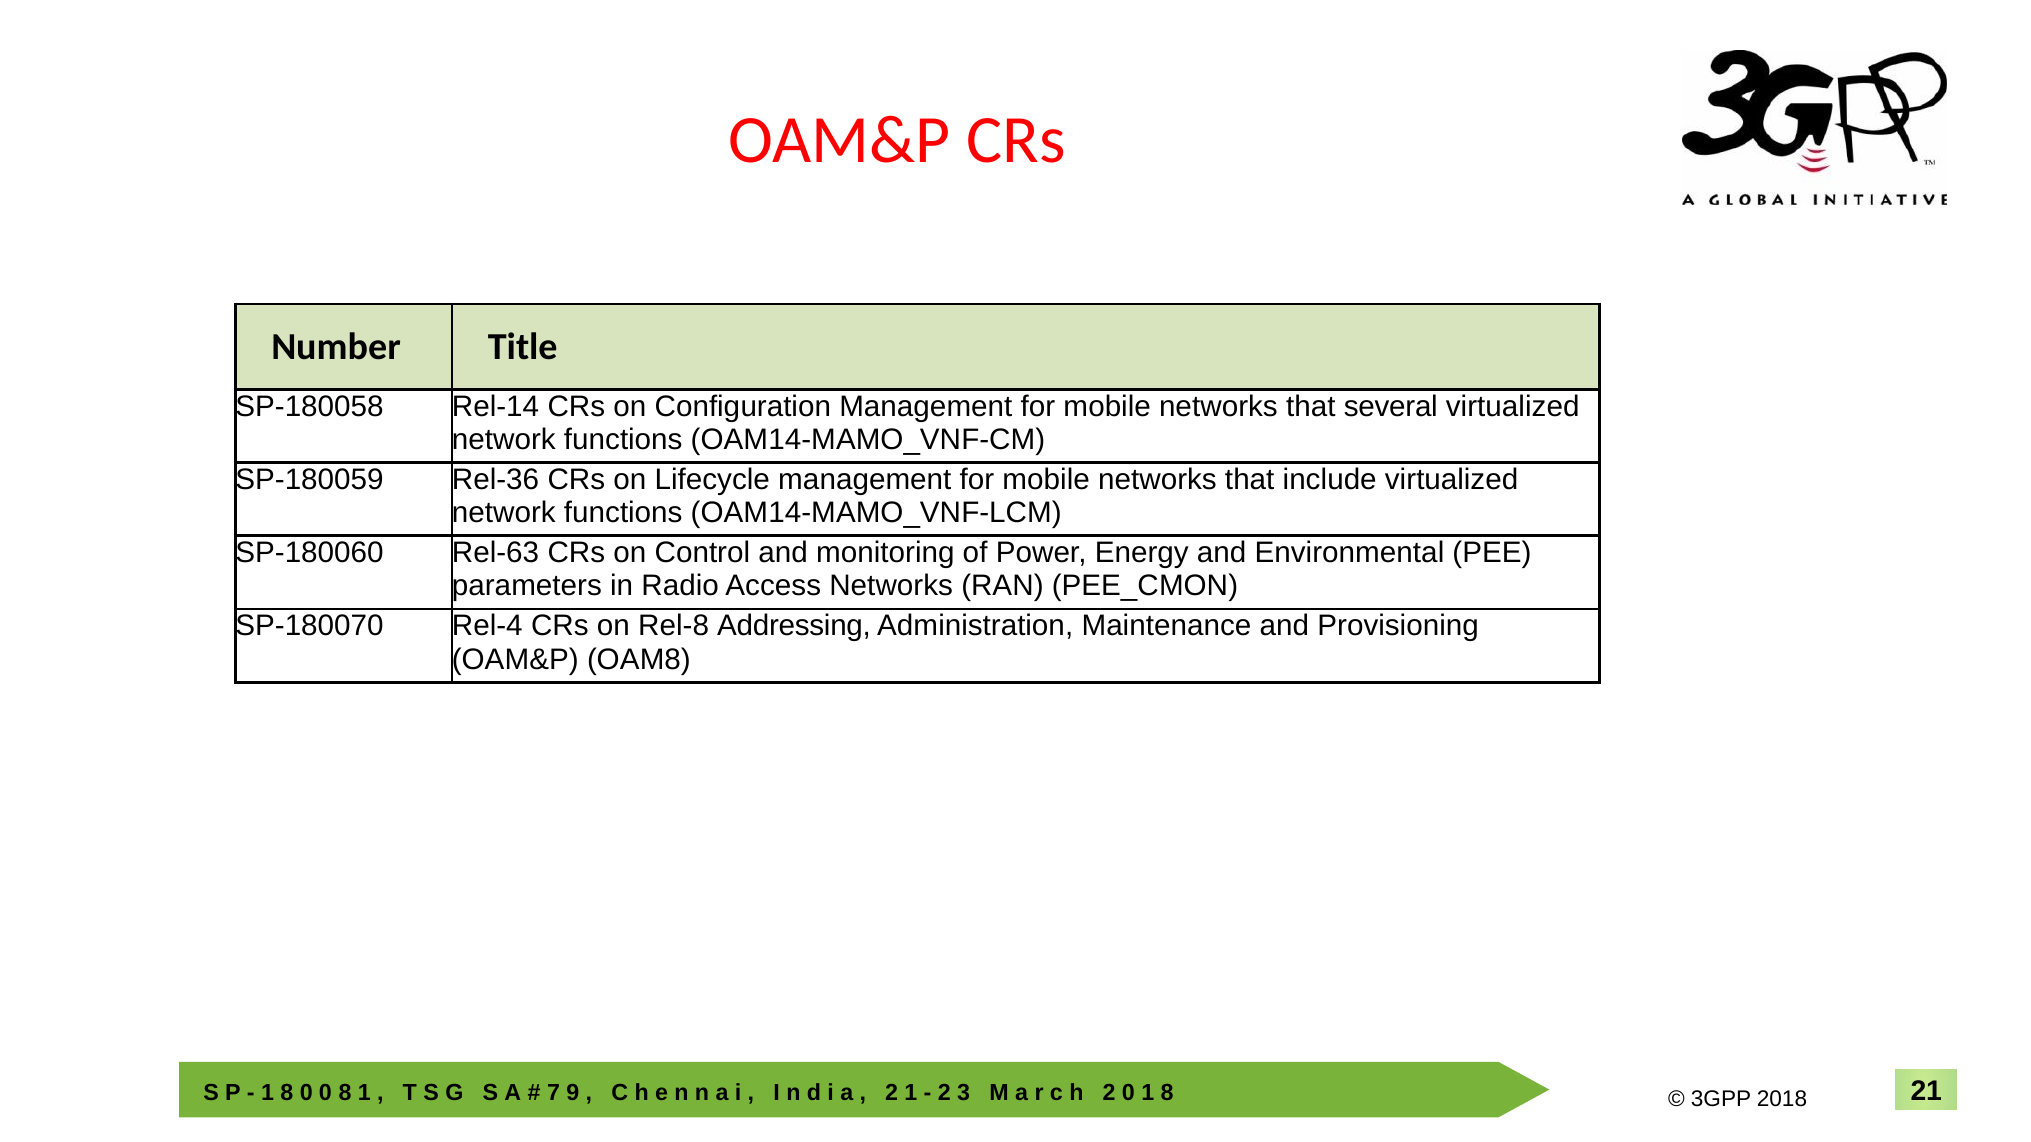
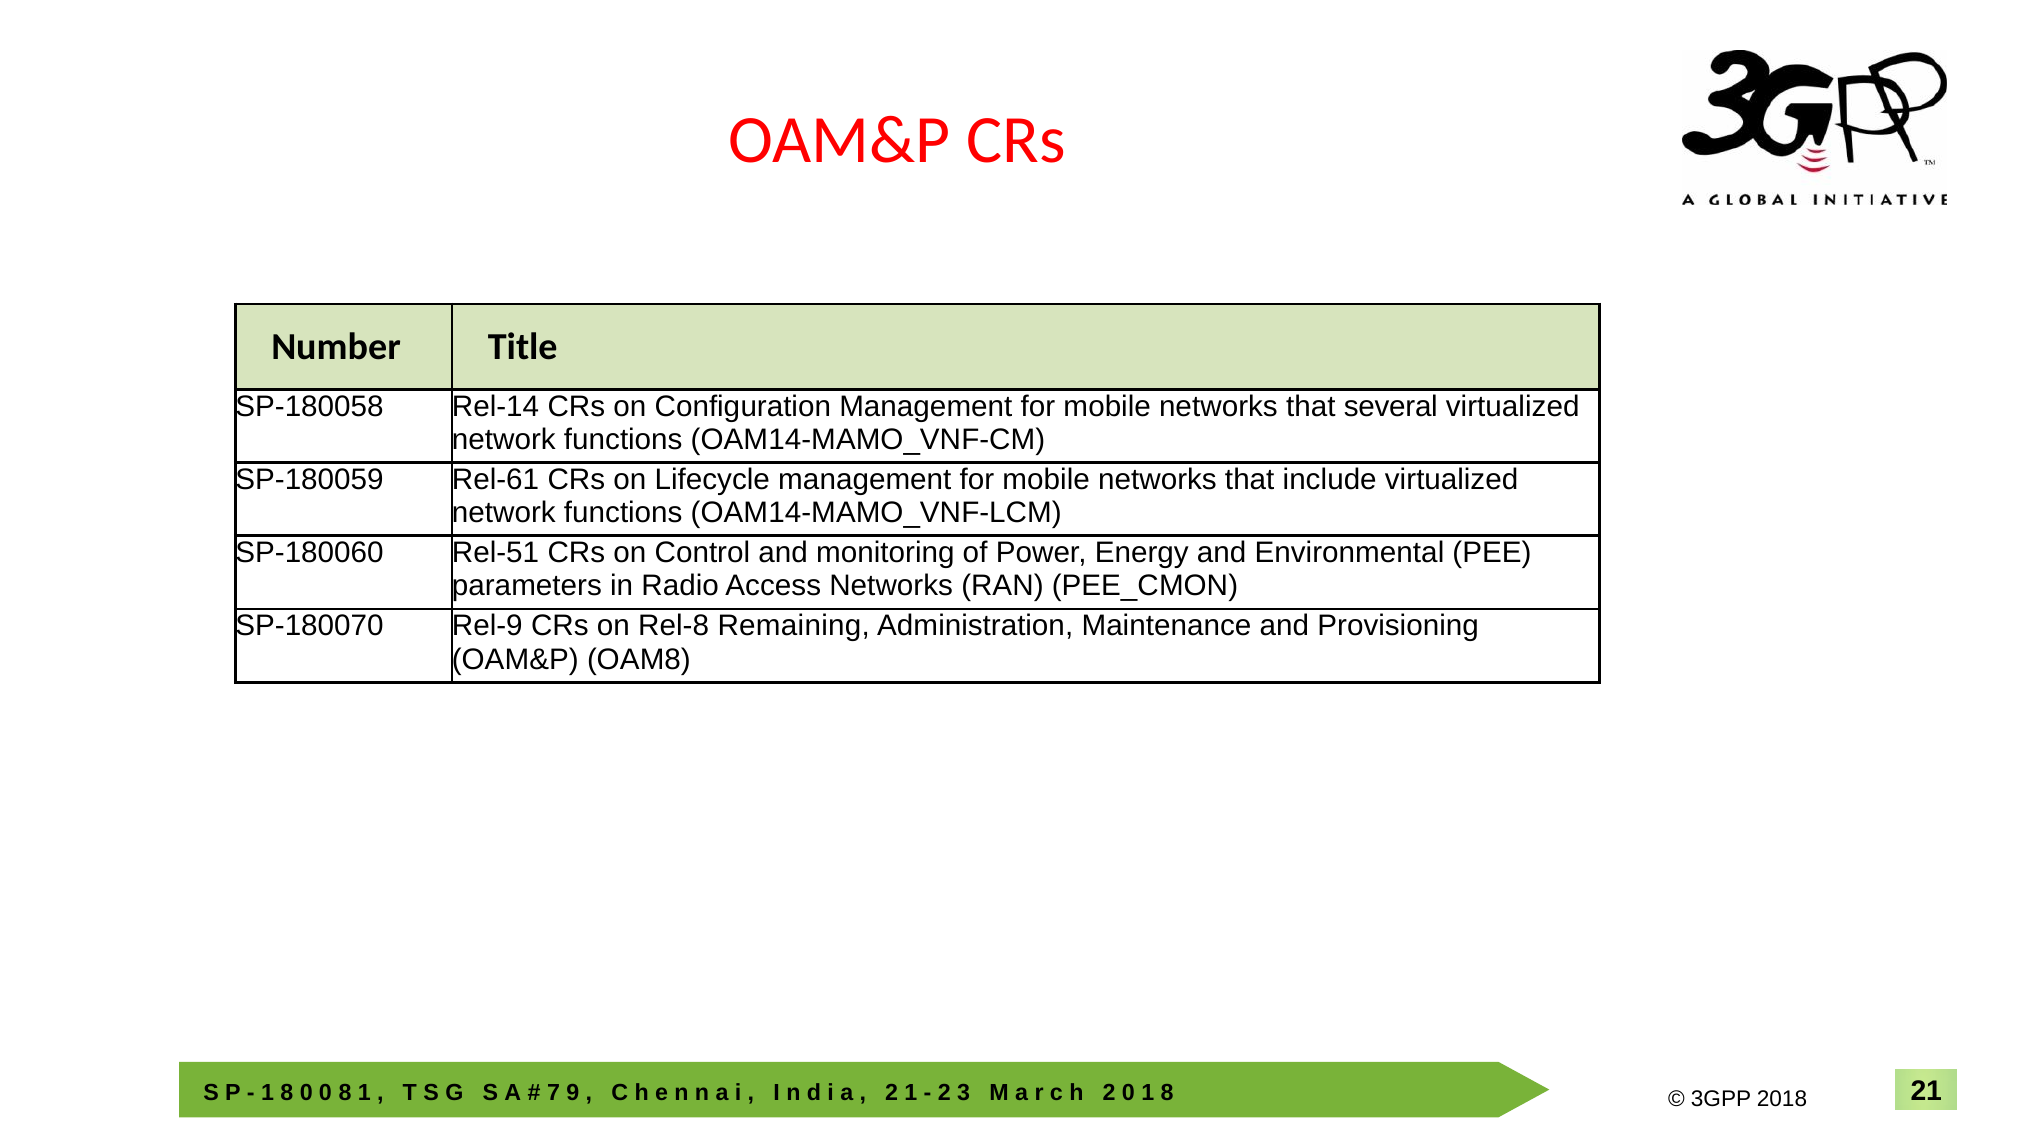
Rel-36: Rel-36 -> Rel-61 (496, 480)
Rel-63: Rel-63 -> Rel-51 (496, 553)
Rel-4: Rel-4 -> Rel-9 (487, 626)
Addressing: Addressing -> Remaining (794, 626)
